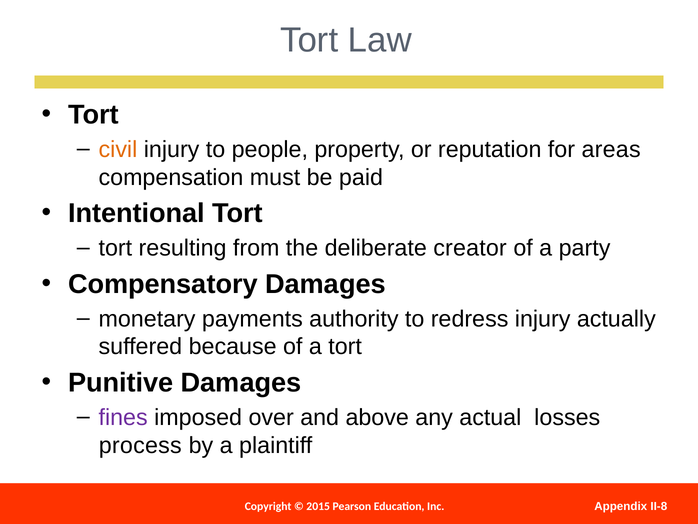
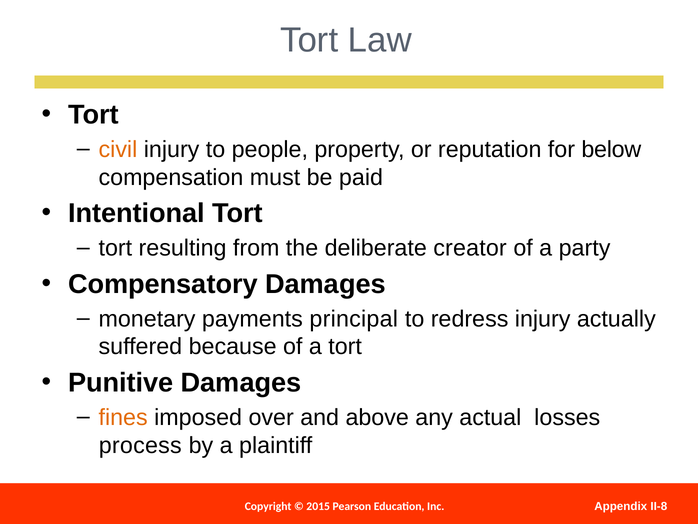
areas: areas -> below (611, 149)
authority: authority -> principal (354, 319)
fines colour: purple -> orange (123, 417)
